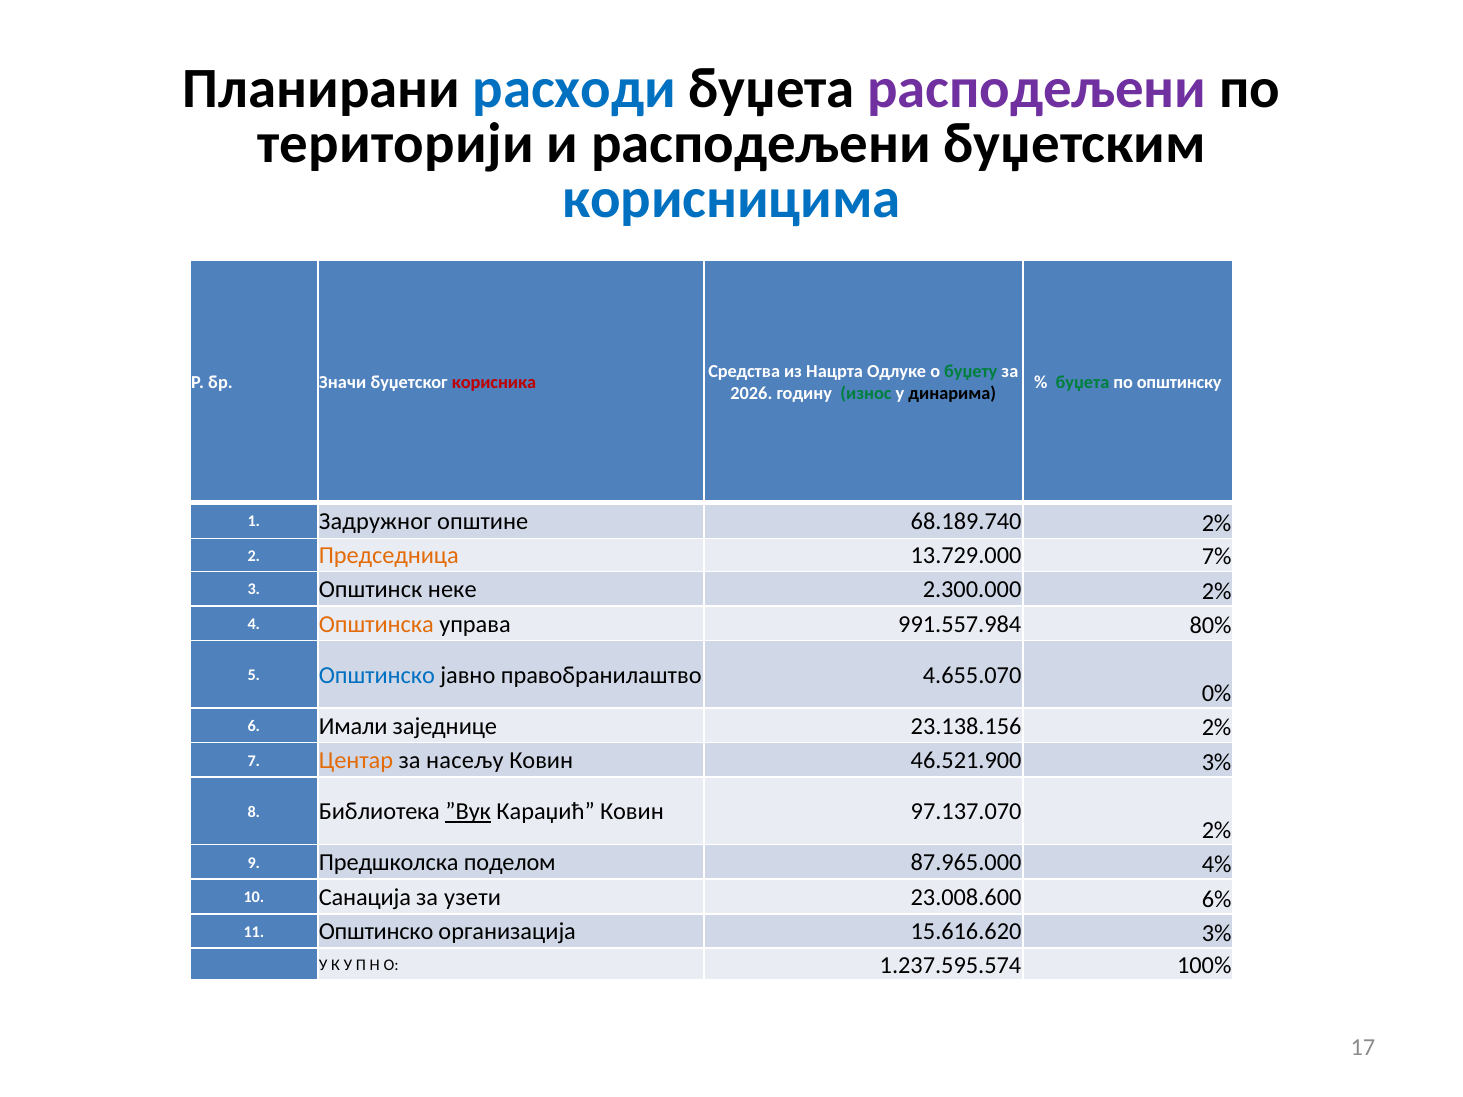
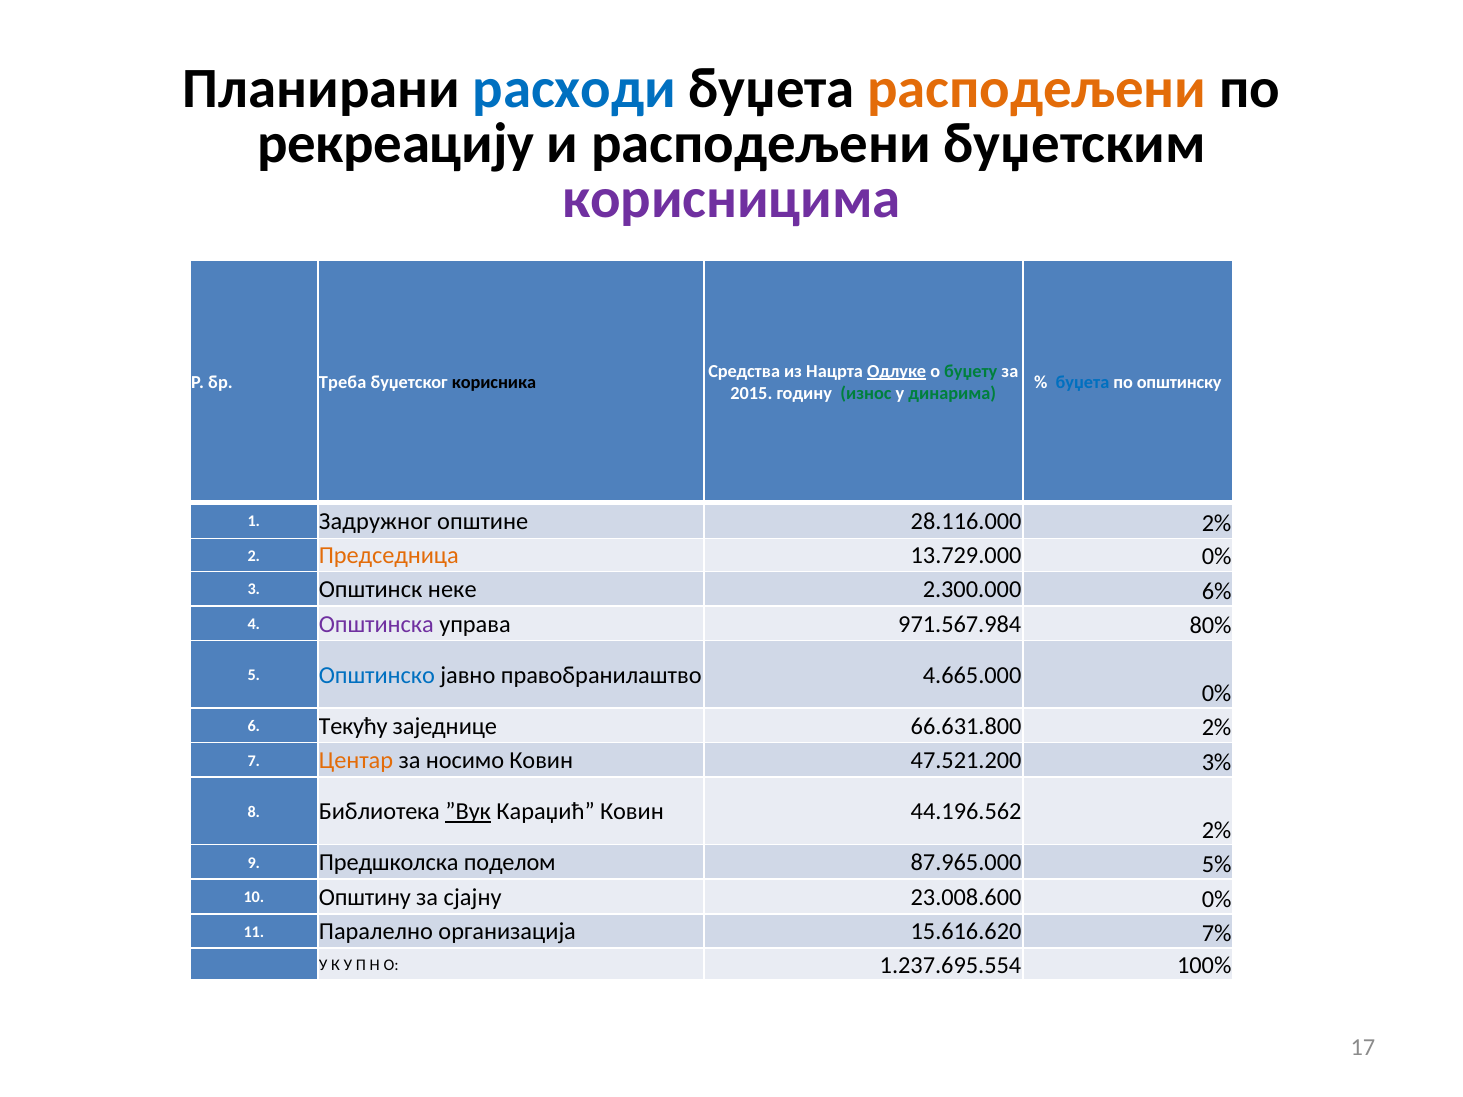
расподељени colour: purple -> orange (1037, 89)
територији: територији -> рекреацију (396, 144)
корисницима colour: blue -> purple (732, 199)
Одлуке underline: none -> present (897, 371)
Значи: Значи -> Треба (343, 382)
корисника colour: red -> black (494, 382)
буџета colour: green -> blue (1082, 382)
2026: 2026 -> 2015 (751, 393)
динарима colour: black -> green (952, 393)
68.189.740: 68.189.740 -> 28.116.000 (966, 521)
13.729.000 7%: 7% -> 0% (1217, 557)
2.300.000 2%: 2% -> 6% (1217, 592)
Општинска colour: orange -> purple (376, 624)
991.557.984: 991.557.984 -> 971.567.984 (960, 624)
4.655.070: 4.655.070 -> 4.665.000 (972, 675)
Имали: Имали -> Текућу (353, 726)
23.138.156: 23.138.156 -> 66.631.800 (966, 726)
насељу: насељу -> носимо (465, 761)
46.521.900: 46.521.900 -> 47.521.200 (966, 761)
97.137.070: 97.137.070 -> 44.196.562 (966, 812)
4%: 4% -> 5% (1217, 865)
Санација: Санација -> Општину (365, 897)
узети: узети -> сјајну (473, 897)
23.008.600 6%: 6% -> 0% (1217, 899)
11 Општинско: Општинско -> Паралелно (376, 932)
15.616.620 3%: 3% -> 7% (1217, 934)
1.237.595.574: 1.237.595.574 -> 1.237.695.554 (950, 965)
